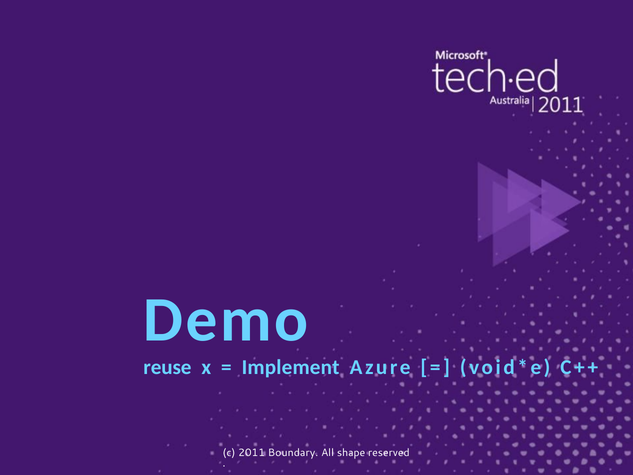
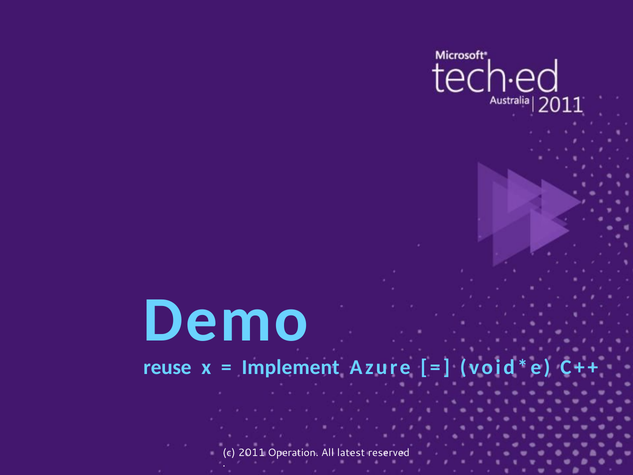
Boundary: Boundary -> Operation (293, 452)
shape: shape -> latest (351, 452)
